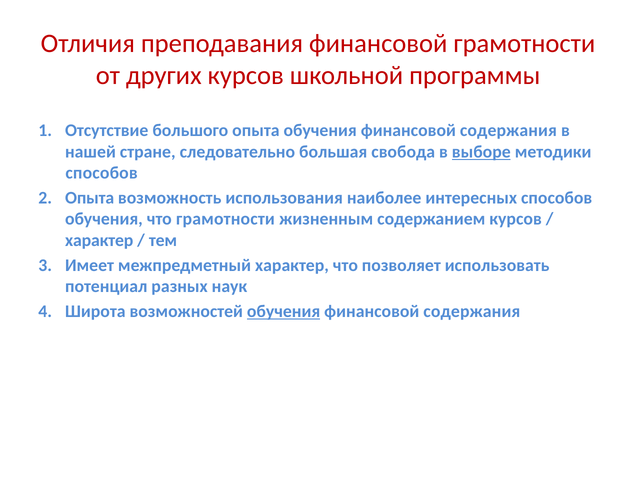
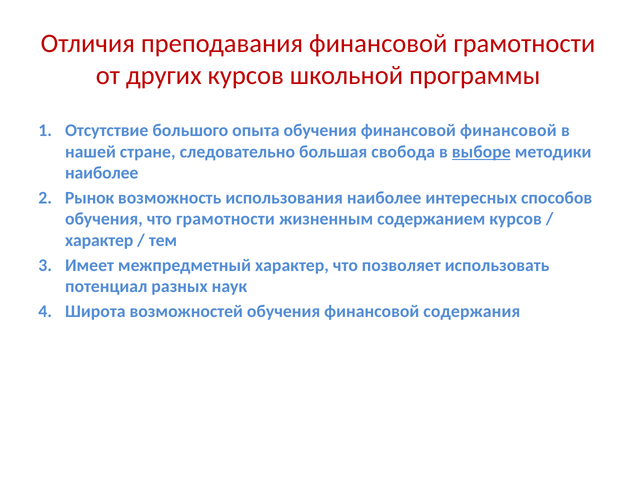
опыта обучения финансовой содержания: содержания -> финансовой (508, 130)
способов: способов -> наиболее (102, 173)
Опыта: Опыта -> Рынок (90, 198)
обучения underline: present -> none (284, 311)
